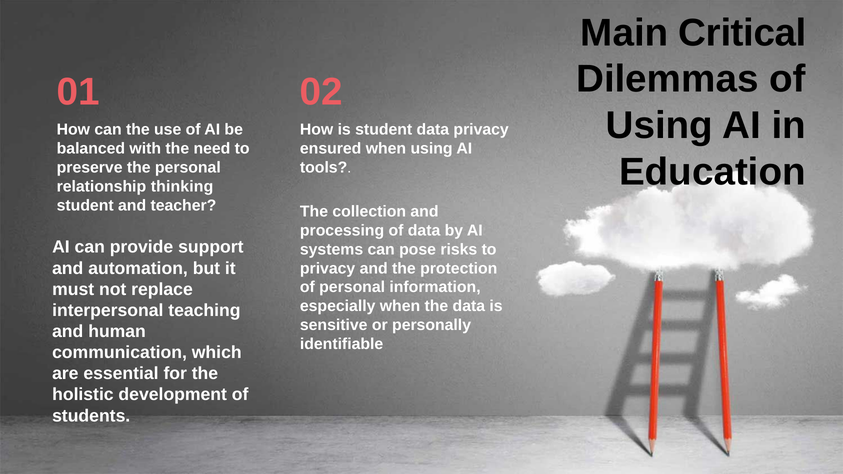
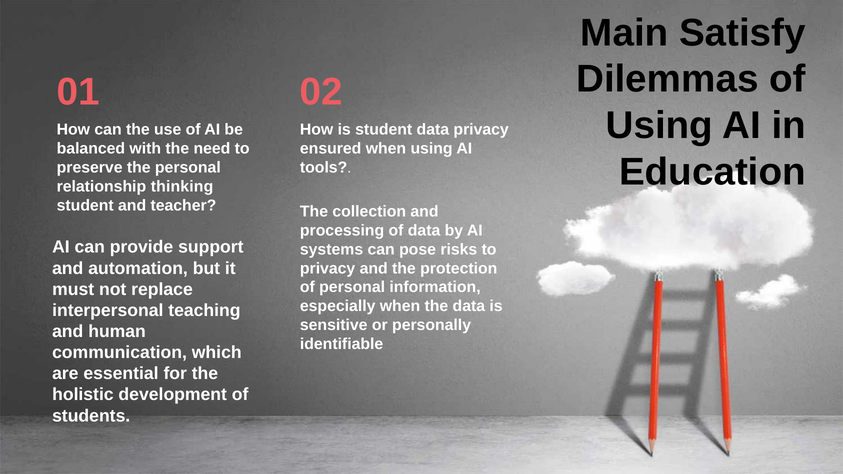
Critical: Critical -> Satisfy (742, 33)
